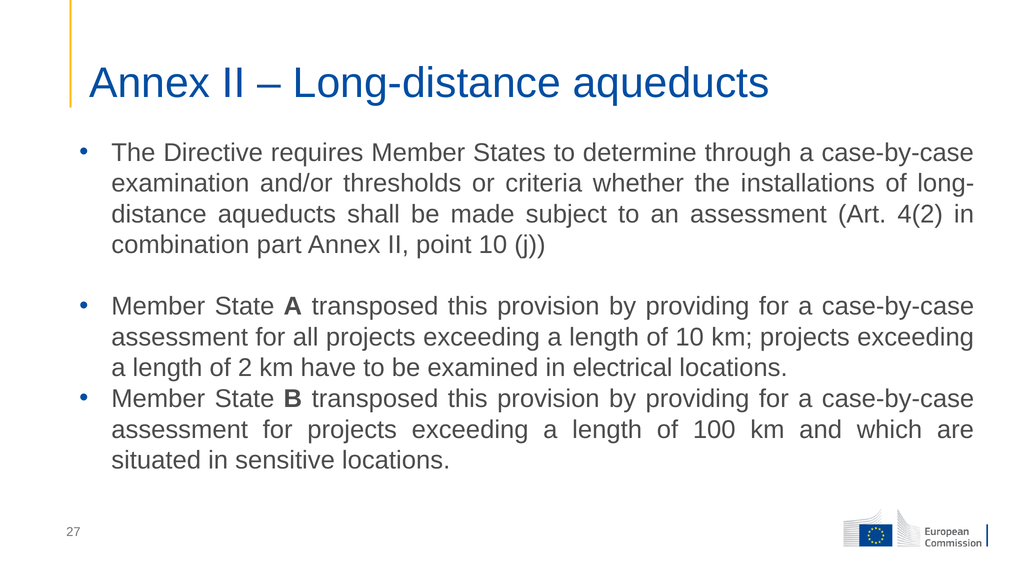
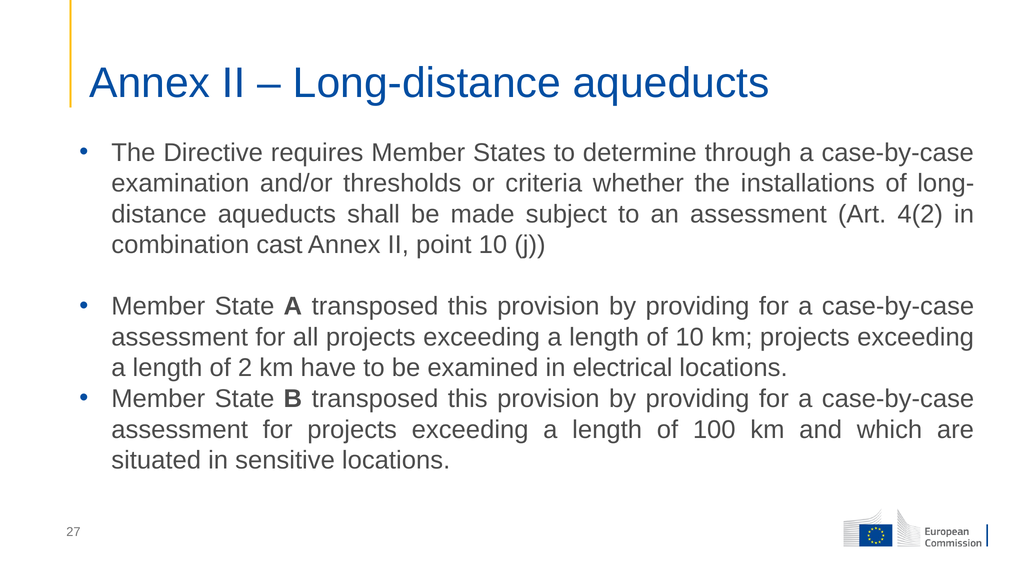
part: part -> cast (279, 245)
